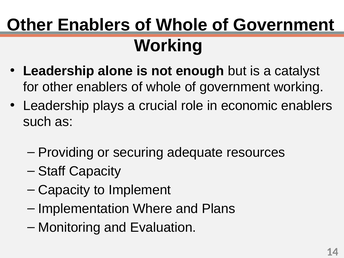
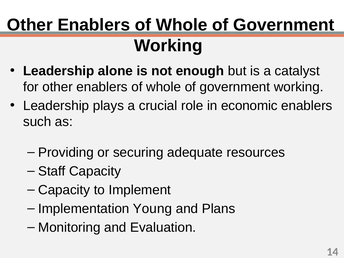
Where: Where -> Young (152, 209)
